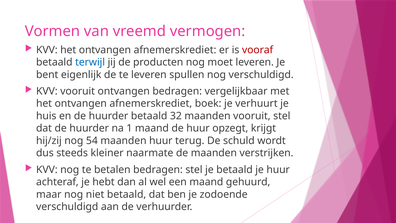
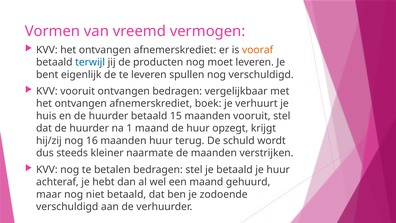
vooraf colour: red -> orange (258, 50)
32: 32 -> 15 (176, 116)
54: 54 -> 16 (92, 141)
